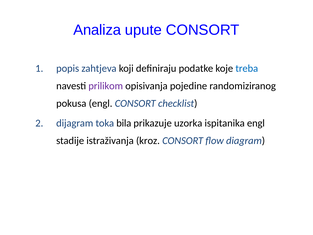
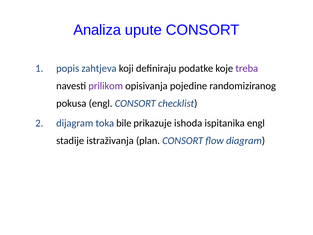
treba colour: blue -> purple (247, 68)
bila: bila -> bile (124, 123)
uzorka: uzorka -> ishoda (188, 123)
kroz: kroz -> plan (148, 141)
